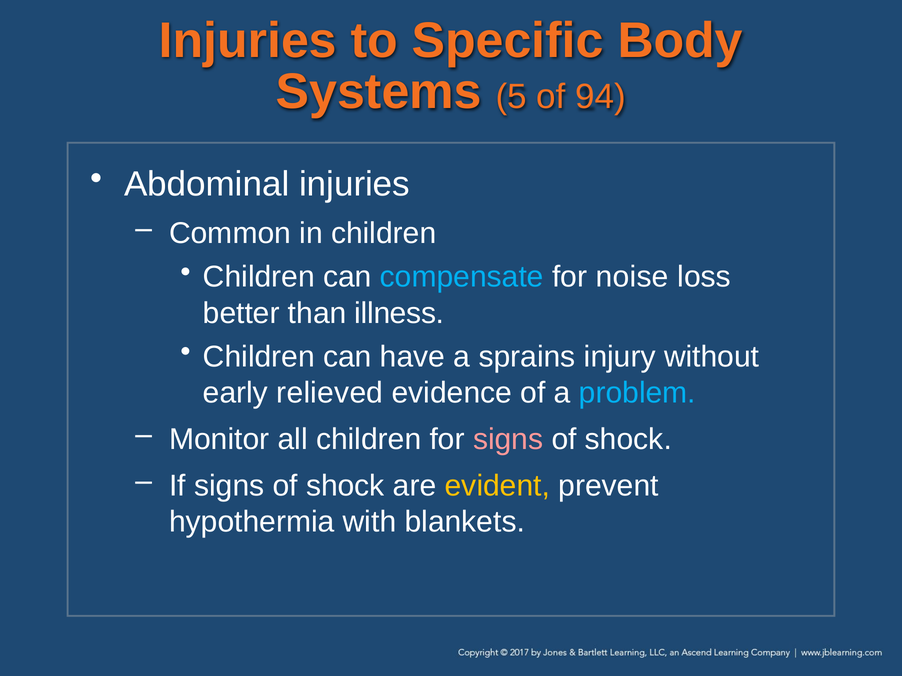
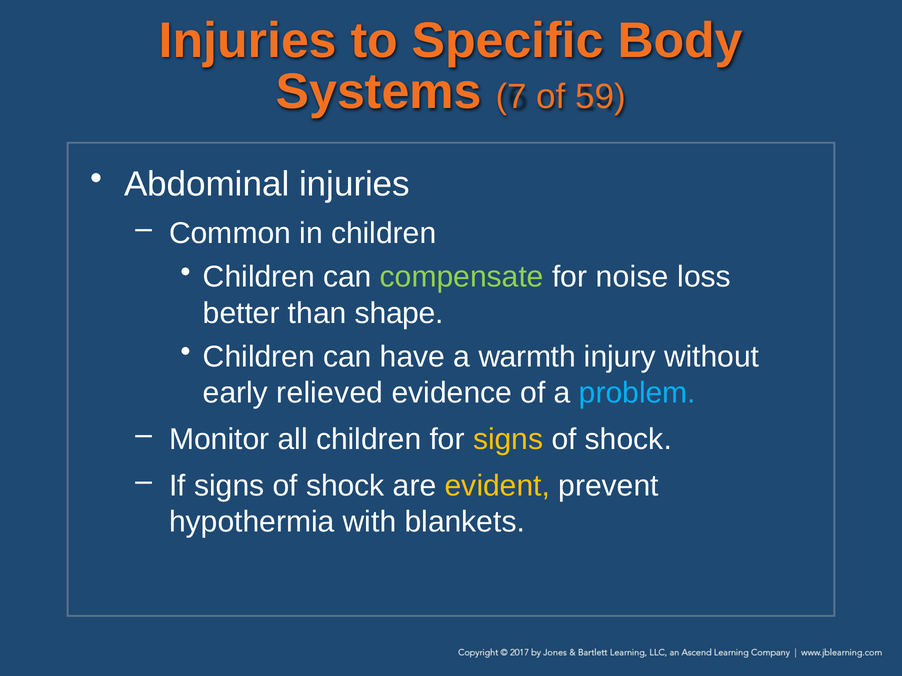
5: 5 -> 7 (511, 97)
94: 94 -> 59 (601, 97)
compensate colour: light blue -> light green (462, 277)
illness: illness -> shape (399, 313)
sprains: sprains -> warmth (527, 357)
signs colour: pink -> yellow (508, 440)
